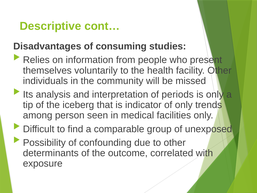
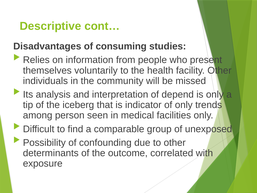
periods: periods -> depend (178, 94)
